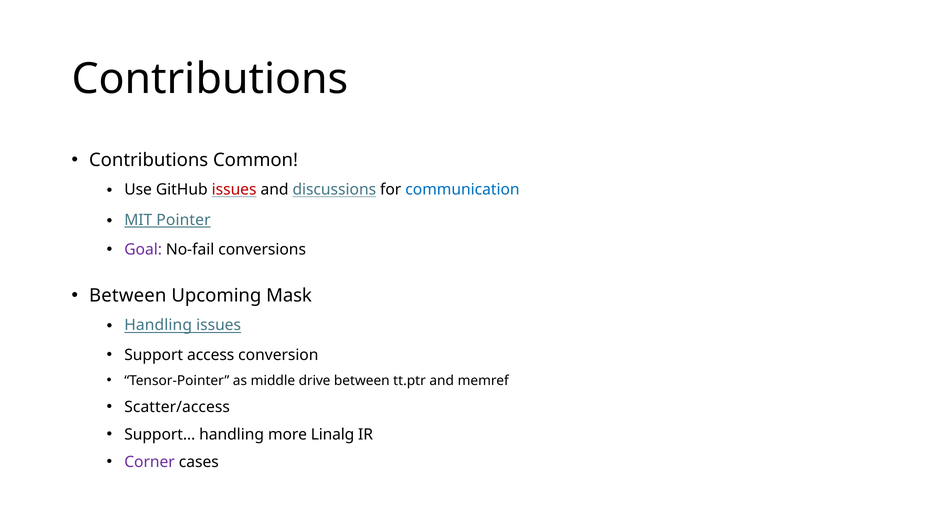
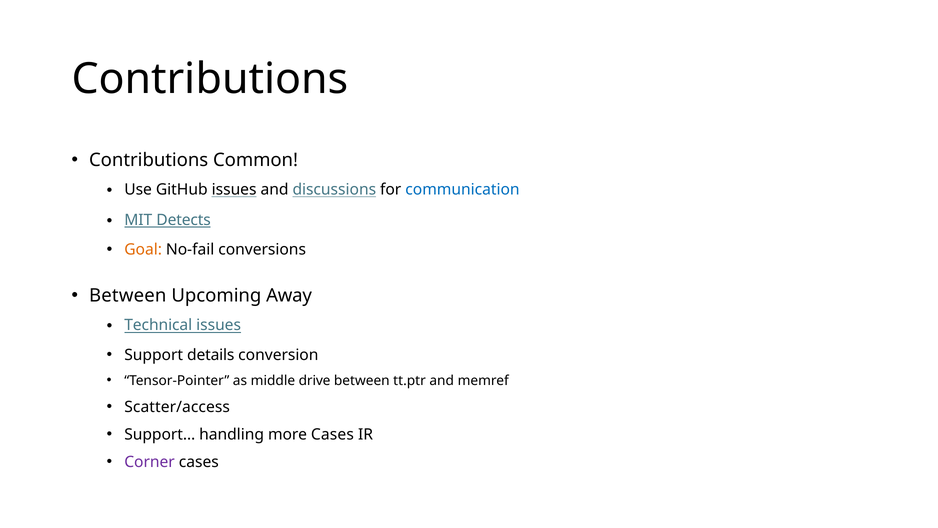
issues colour: red -> black (234, 189)
Pointer: Pointer -> Detects (184, 220)
Goal colour: purple -> orange (143, 250)
Mask: Mask -> Away (289, 296)
Handling: Handling -> Technical (158, 325)
access: access -> details (211, 355)
more Linalg: Linalg -> Cases (332, 434)
